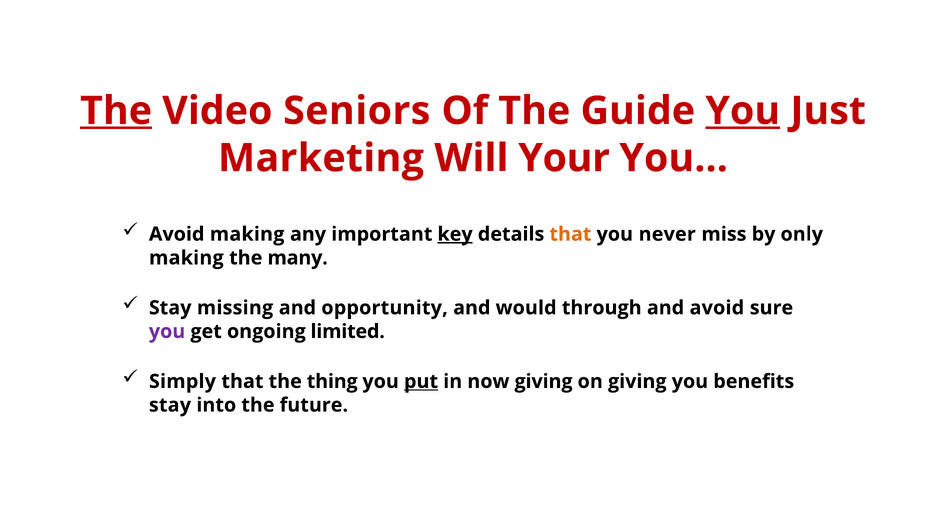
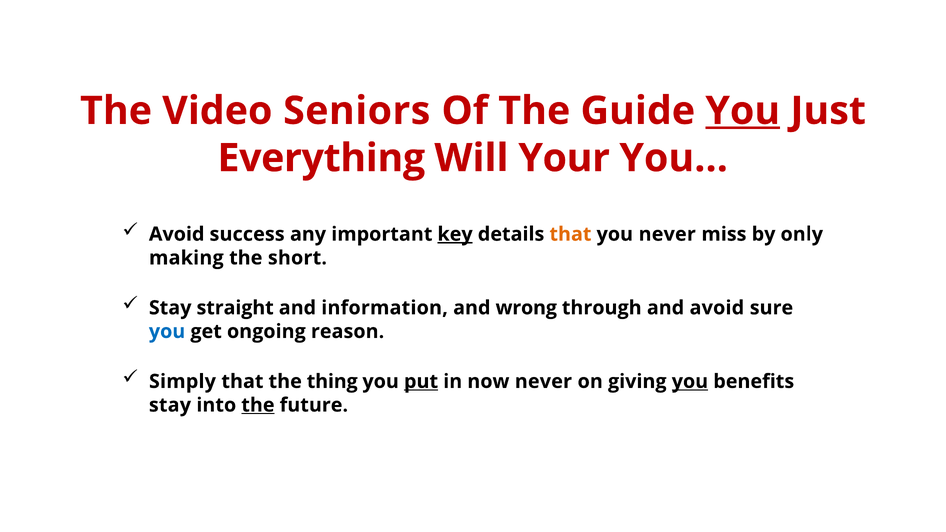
The underline: present -> none (116, 111)
Marketing: Marketing -> Everything (321, 158)
Avoid making: making -> success (247, 234)
many: many -> short (297, 258)
missing: missing -> straight (235, 308)
opportunity: opportunity -> information (385, 308)
would: would -> wrong (526, 308)
you colour: purple -> blue (167, 332)
limited: limited -> reason (348, 332)
now giving: giving -> never (543, 382)
you underline: none -> present (690, 382)
the underline: none -> present (258, 405)
